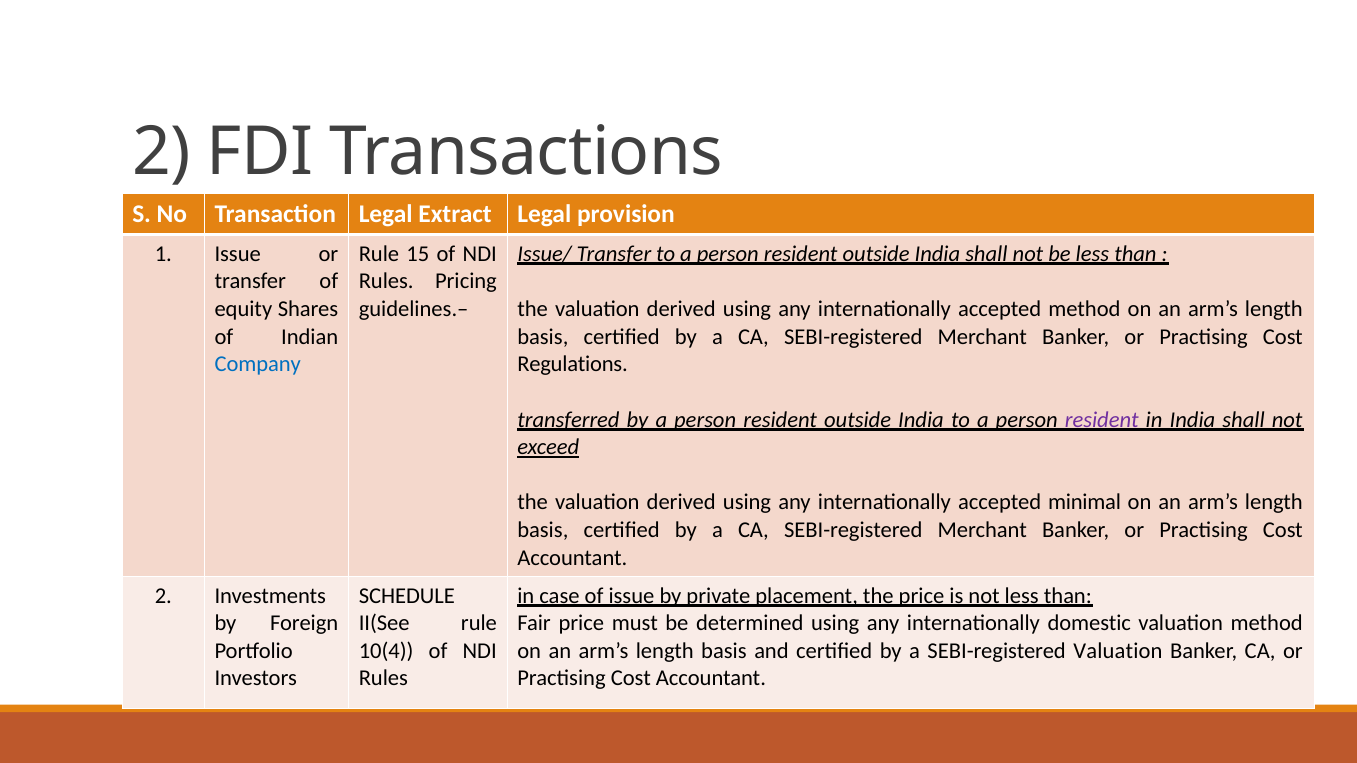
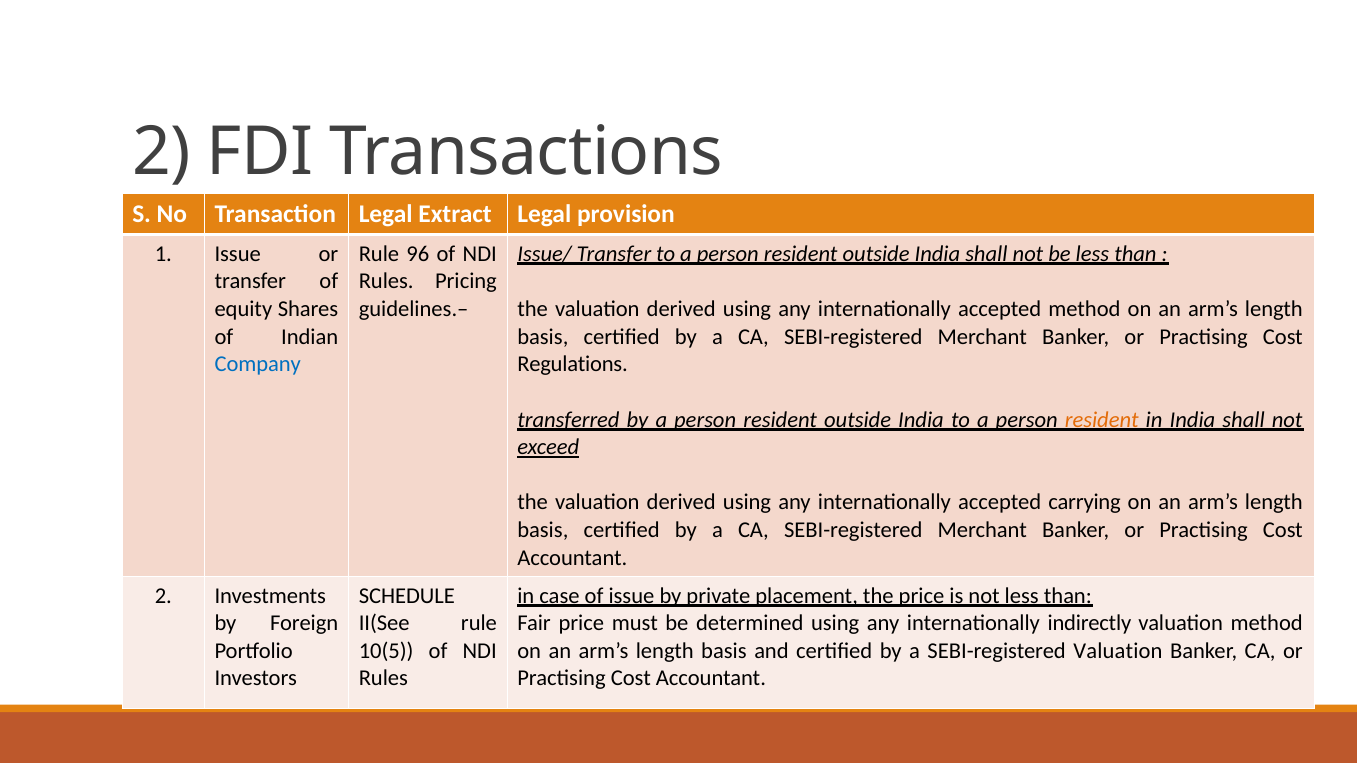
15: 15 -> 96 (418, 254)
resident colour: purple -> orange (1102, 420)
minimal: minimal -> carrying (1085, 503)
domestic: domestic -> indirectly (1089, 623)
10(4: 10(4 -> 10(5 (386, 651)
